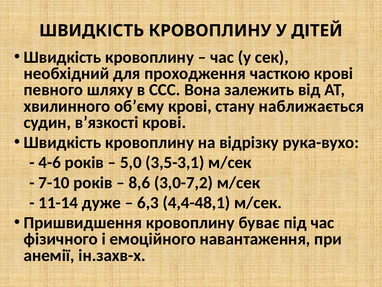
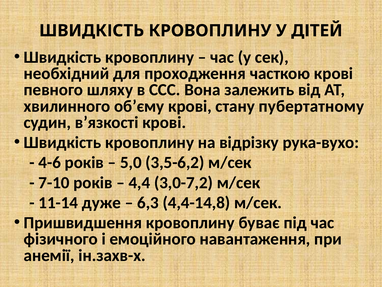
наближається: наближається -> пубертатному (311, 106)
3,5-3,1: 3,5-3,1 -> 3,5-6,2 (175, 162)
8,6: 8,6 -> 4,4 (139, 182)
4,4-48,1: 4,4-48,1 -> 4,4-14,8 (196, 202)
